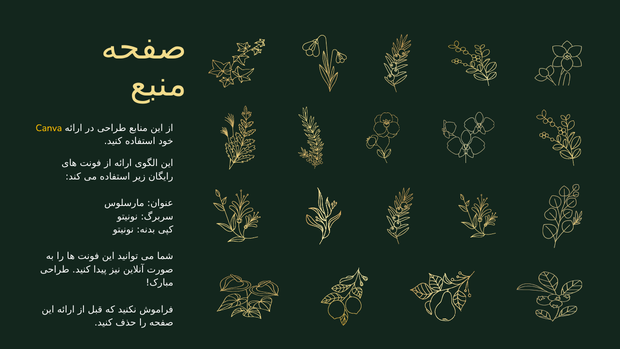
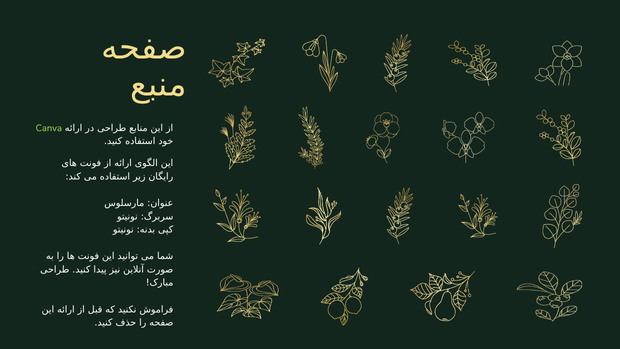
Canva colour: yellow -> light green (49, 128)
